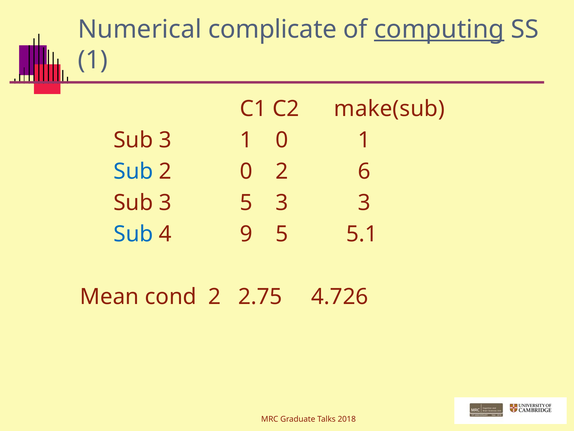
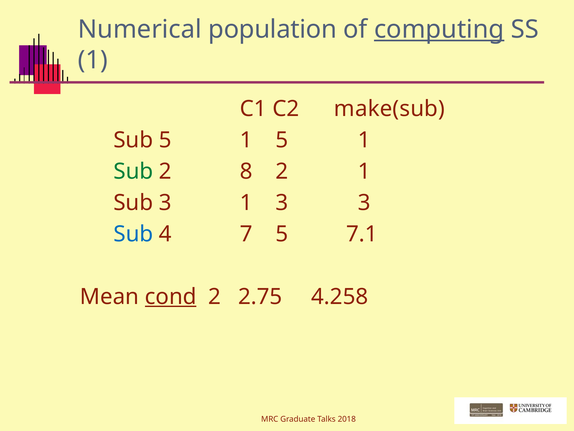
complicate: complicate -> population (273, 30)
3: 3 -> 5 (165, 140)
1 0: 0 -> 5 (282, 140)
Sub colour: blue -> green (133, 171)
2 0: 0 -> 8 (246, 171)
2 6: 6 -> 1 (364, 171)
3 5: 5 -> 1 (246, 203)
9: 9 -> 7 (246, 234)
5.1: 5.1 -> 7.1 (362, 234)
cond underline: none -> present (171, 296)
4.726: 4.726 -> 4.258 (340, 296)
